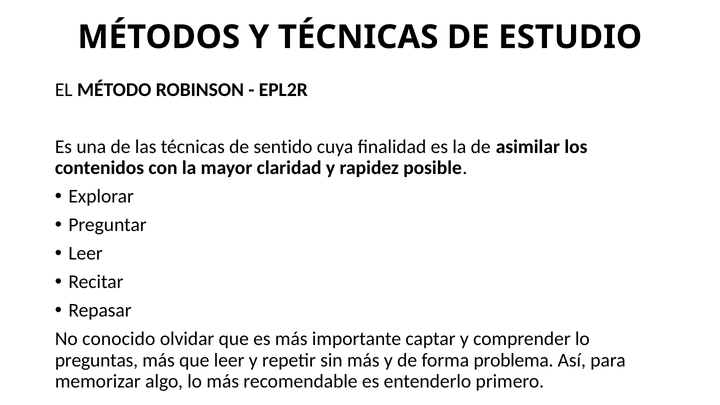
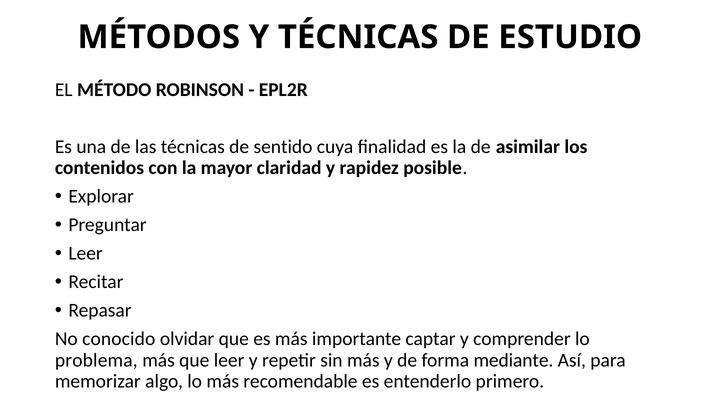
preguntas: preguntas -> problema (96, 360)
problema: problema -> mediante (513, 360)
